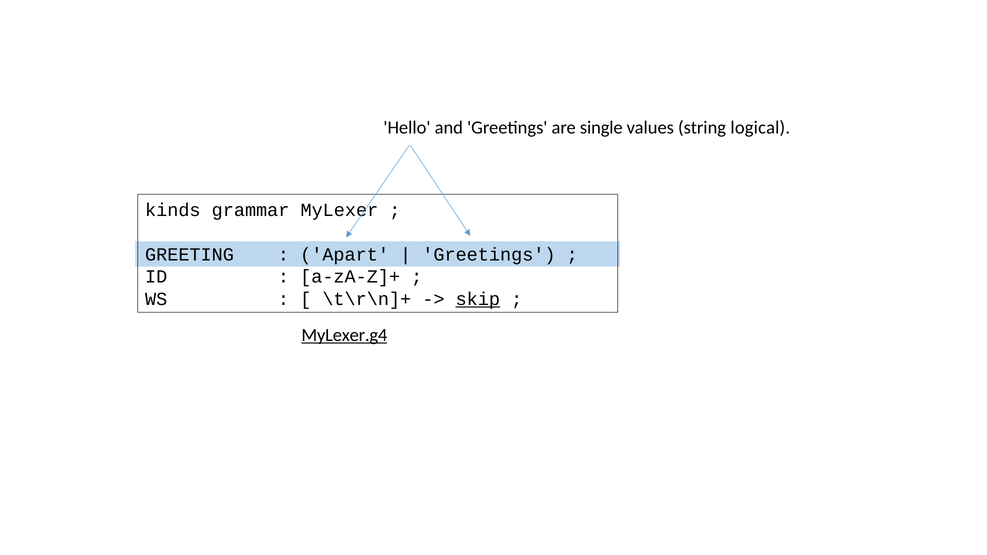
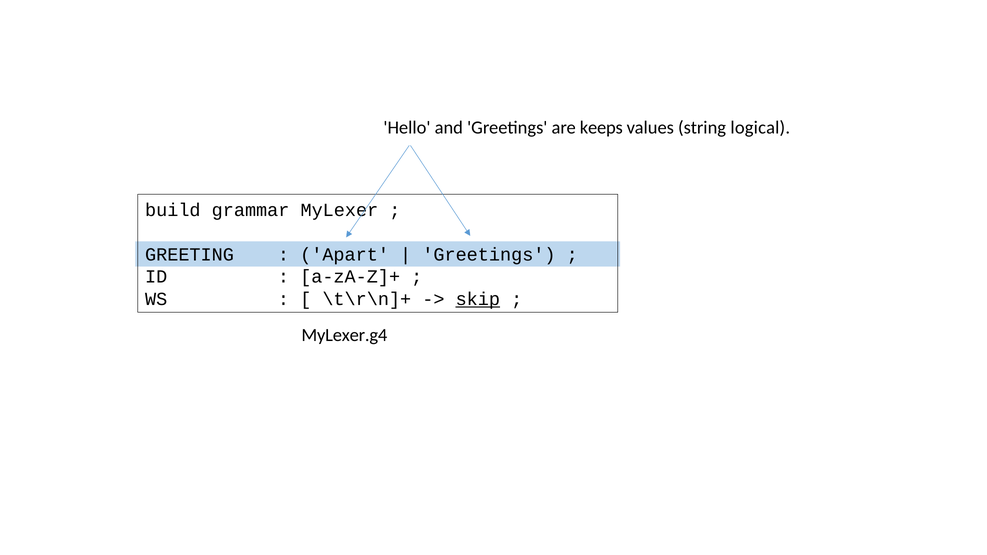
single: single -> keeps (601, 128)
kinds: kinds -> build (173, 210)
MyLexer.g4 underline: present -> none (344, 335)
